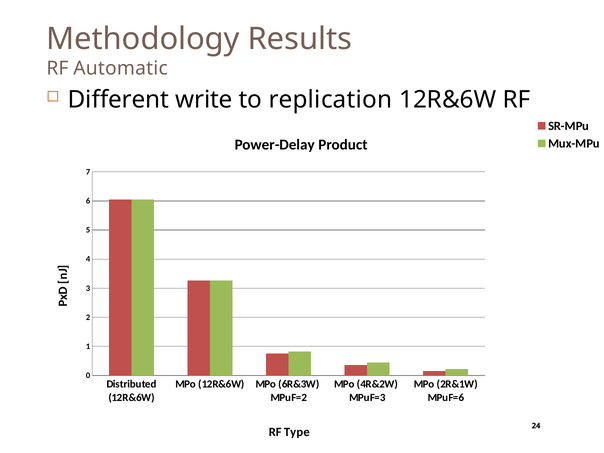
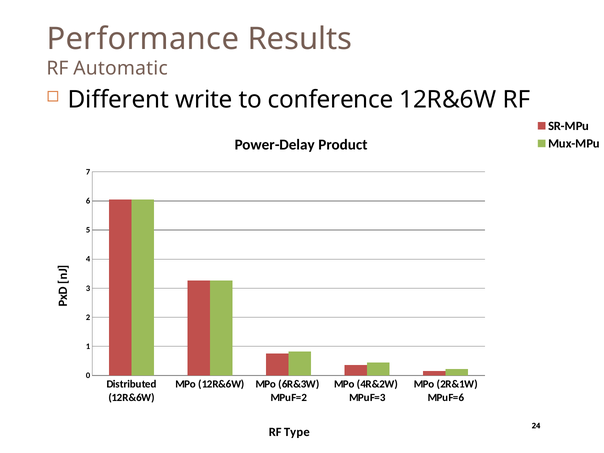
Methodology: Methodology -> Performance (143, 39)
replication: replication -> conference (331, 100)
